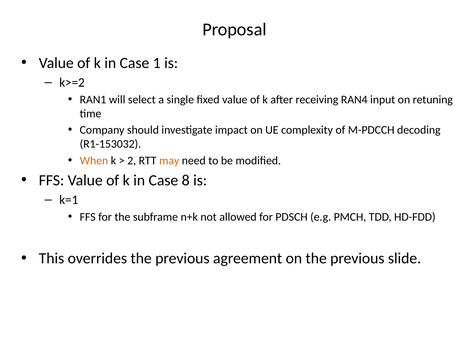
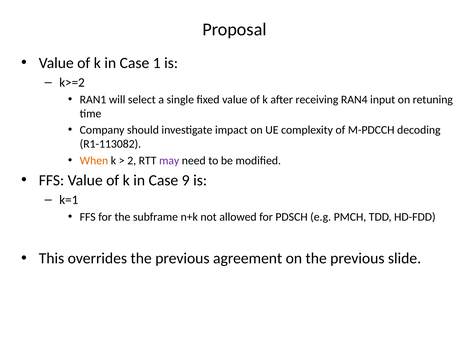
R1-153032: R1-153032 -> R1-113082 (110, 144)
may colour: orange -> purple (169, 160)
8: 8 -> 9 (186, 180)
